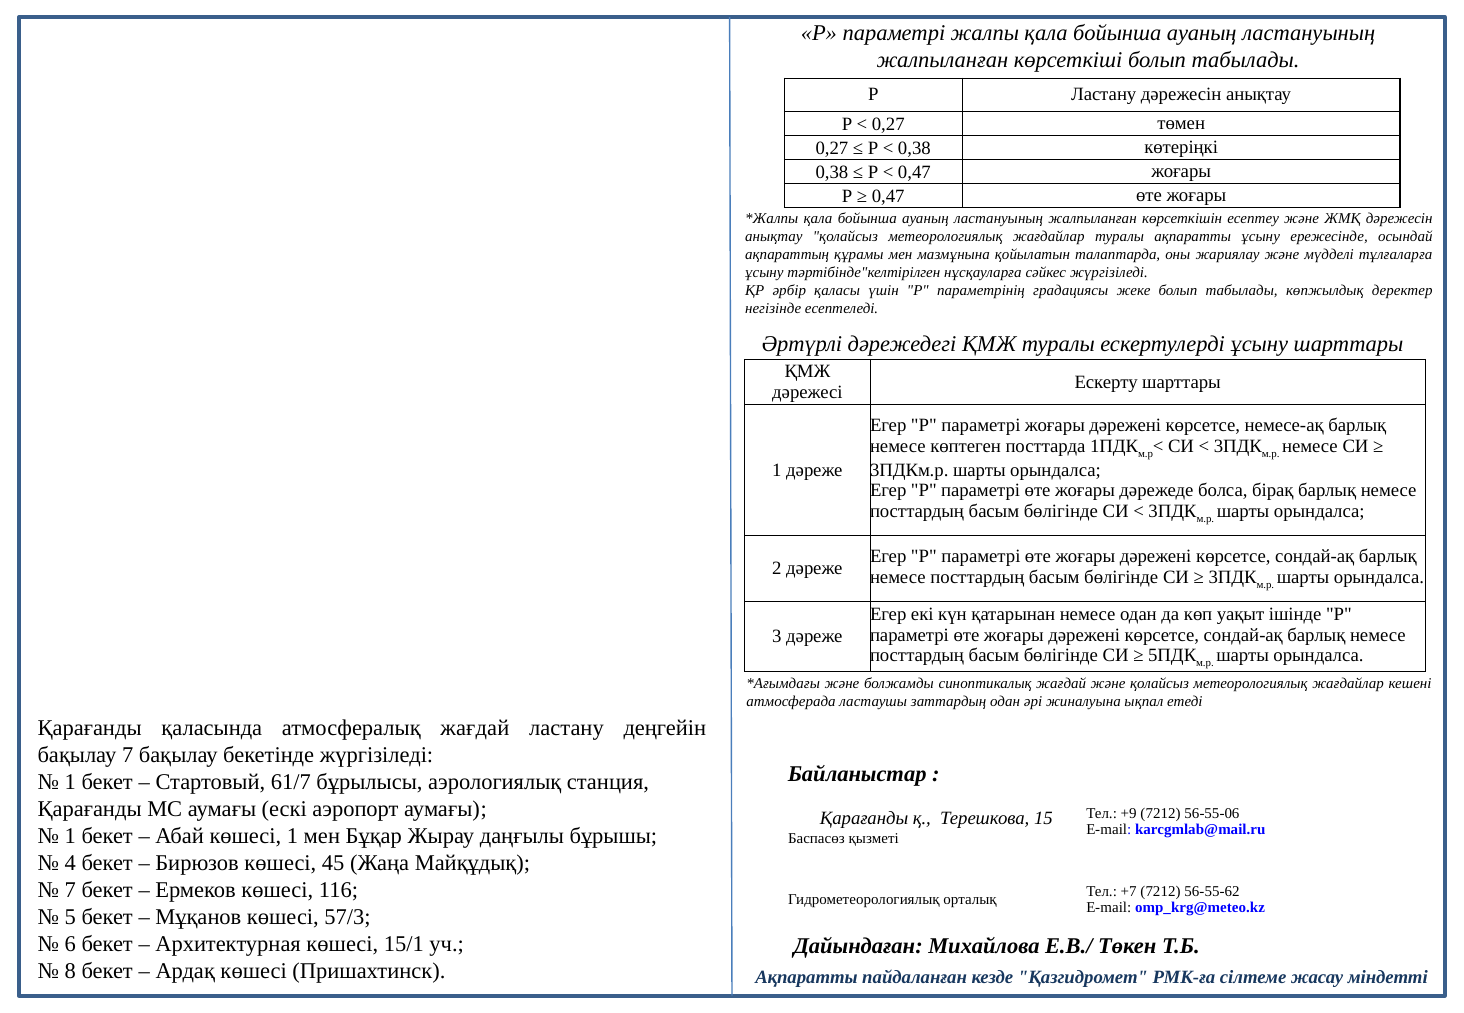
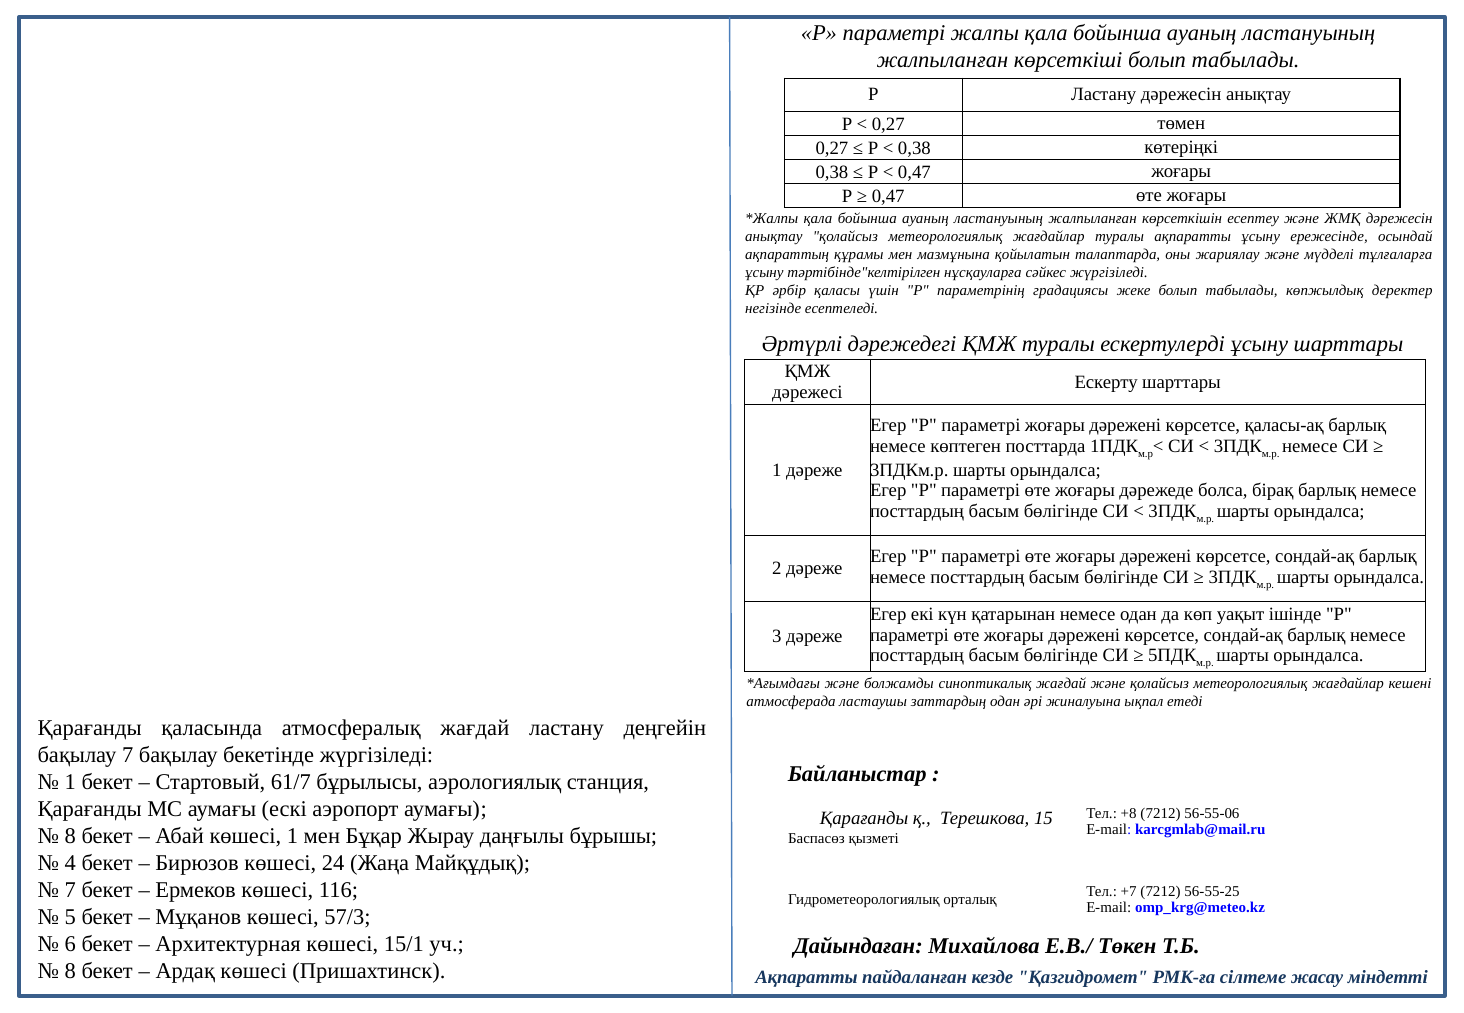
немесе-ақ: немесе-ақ -> қаласы-ақ (1284, 426)
+9: +9 -> +8 (1129, 814)
1: 1 -> 8 (70, 836)
45: 45 -> 24 (333, 863)
56-55-62: 56-55-62 -> 56-55-25 (1212, 892)
